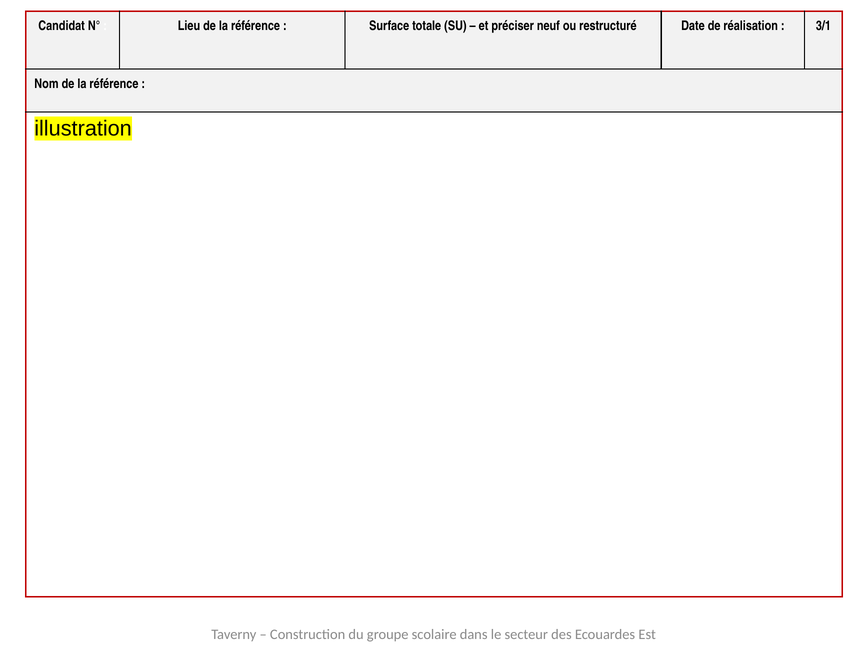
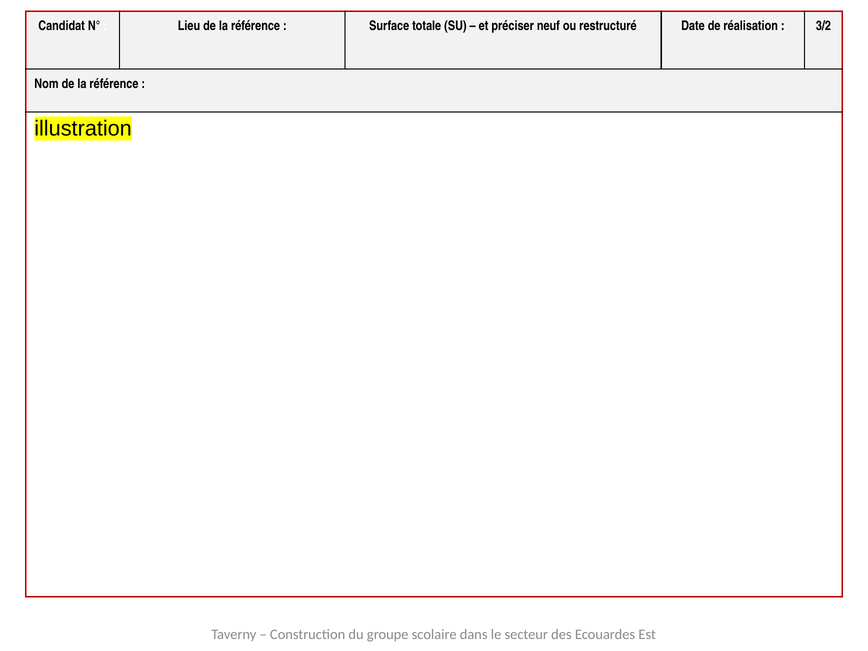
3/1: 3/1 -> 3/2 (823, 26)
